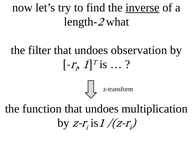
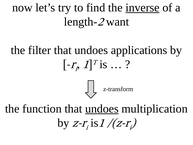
what: what -> want (118, 22)
observation: observation -> applications (139, 50)
undoes underline: none -> present (102, 109)
